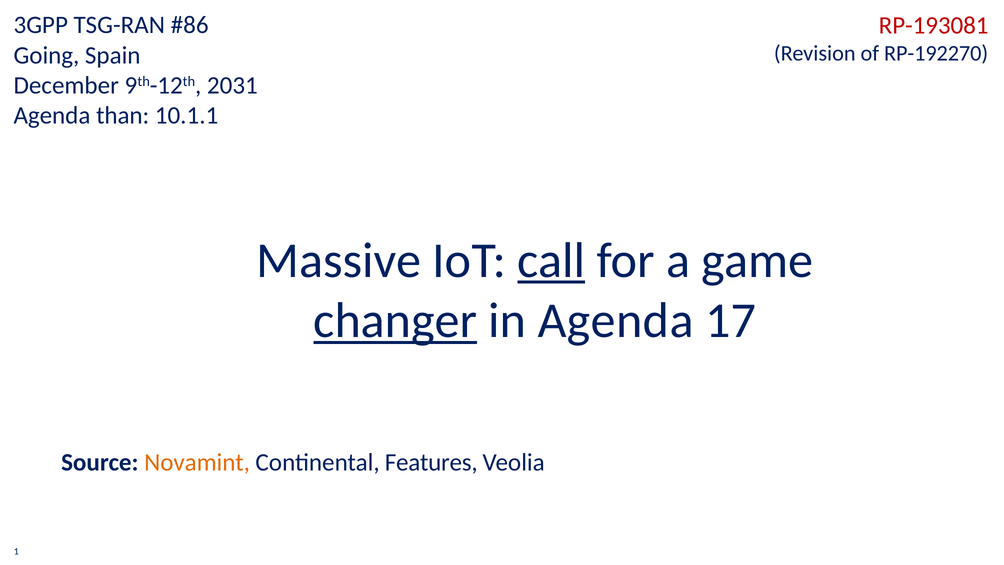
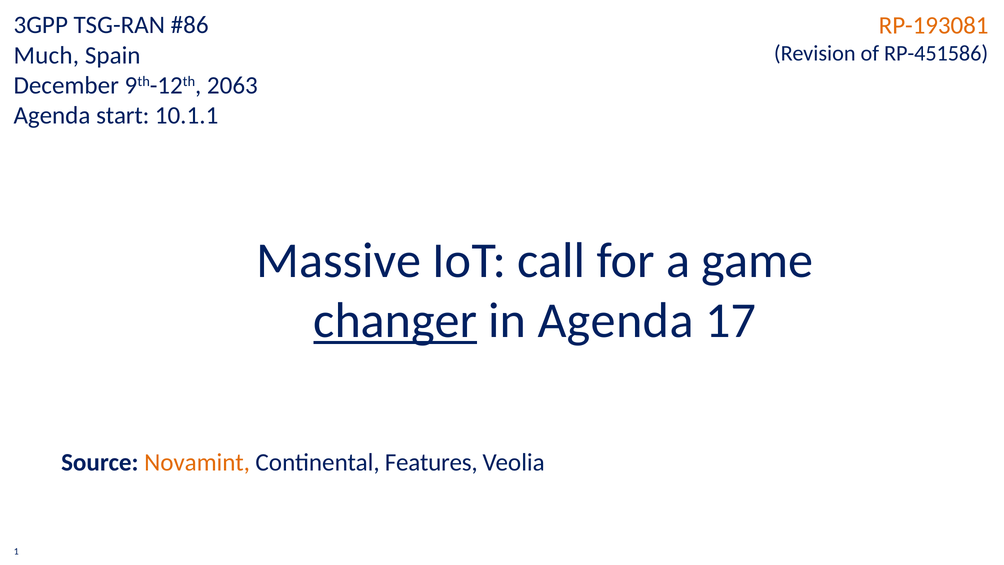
RP-193081 colour: red -> orange (934, 25)
RP-192270: RP-192270 -> RP-451586 (936, 53)
Going: Going -> Much (46, 55)
2031: 2031 -> 2063 (232, 85)
than: than -> start (123, 116)
call underline: present -> none (551, 261)
